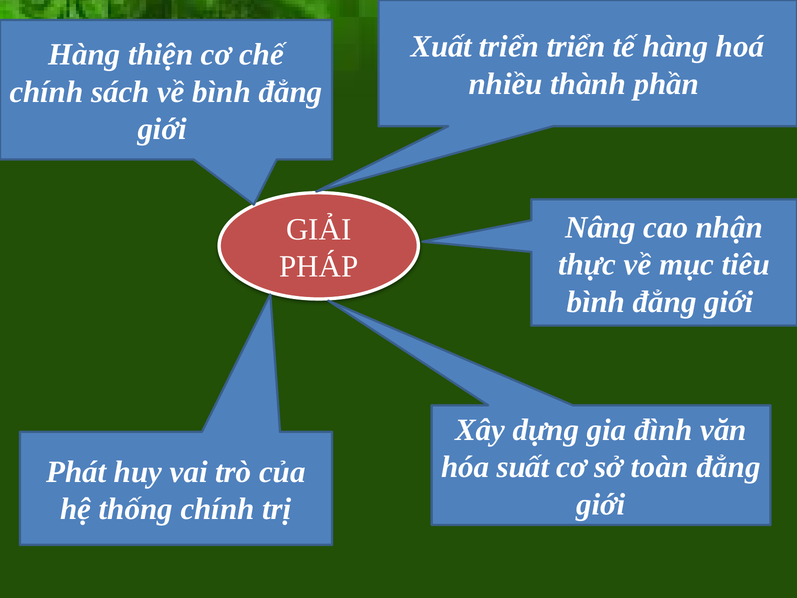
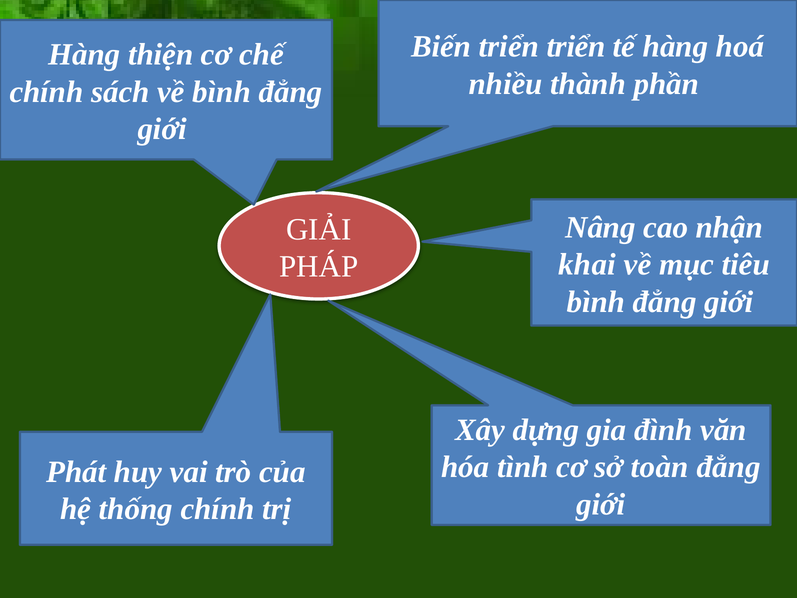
Xuất: Xuất -> Biến (441, 47)
thực: thực -> khai (587, 264)
suất: suất -> tình (523, 467)
